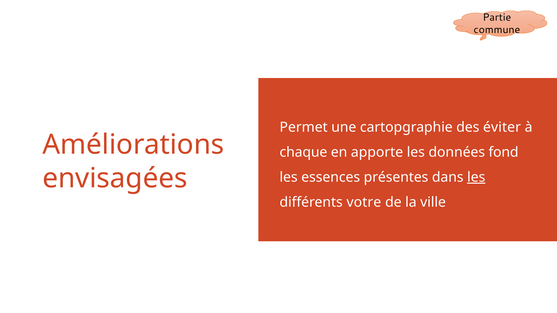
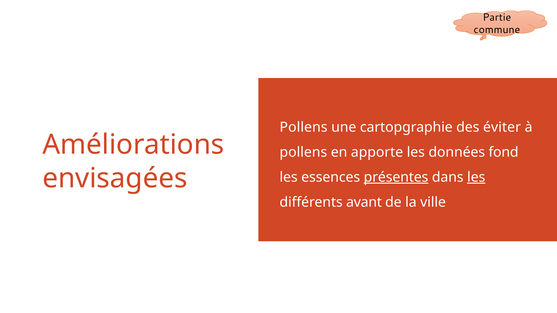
Permet: Permet -> Pollens (304, 127)
chaque: chaque -> pollens (303, 152)
présentes underline: none -> present (396, 177)
votre: votre -> avant (364, 202)
